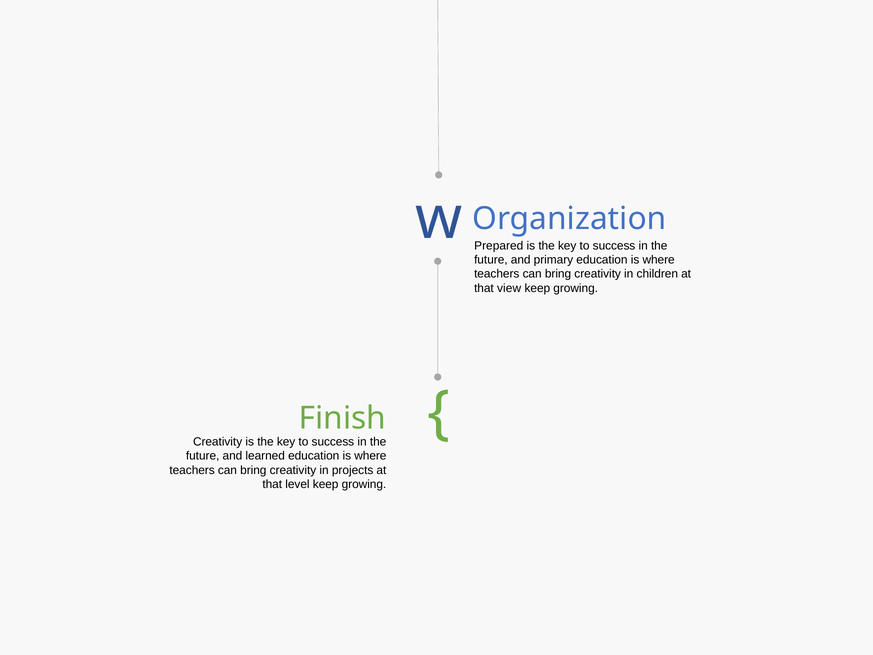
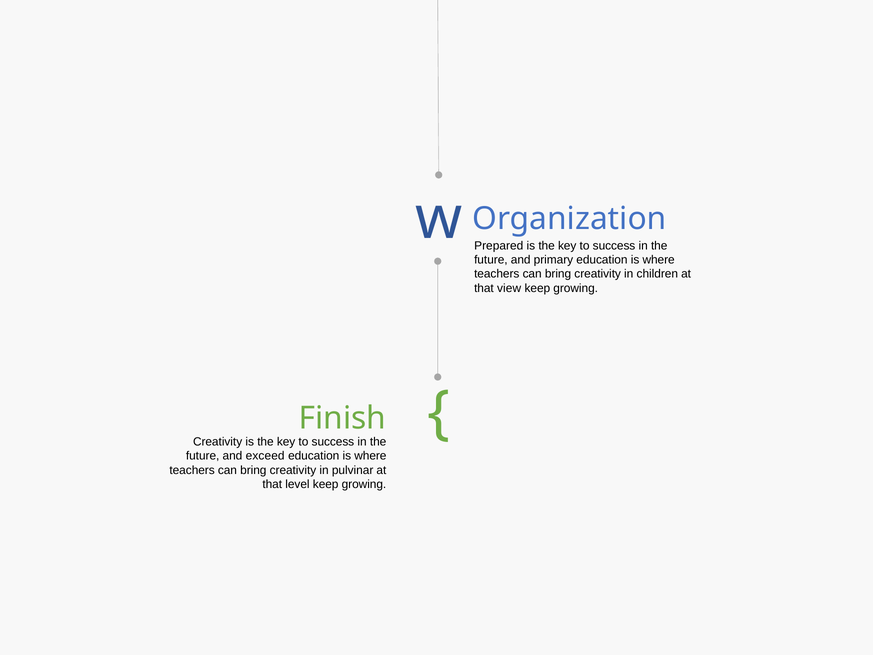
learned: learned -> exceed (265, 456)
projects: projects -> pulvinar (353, 470)
